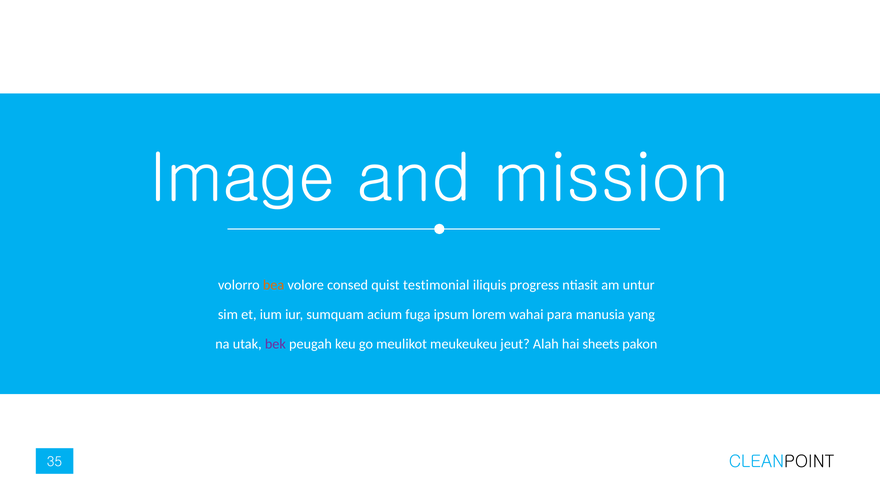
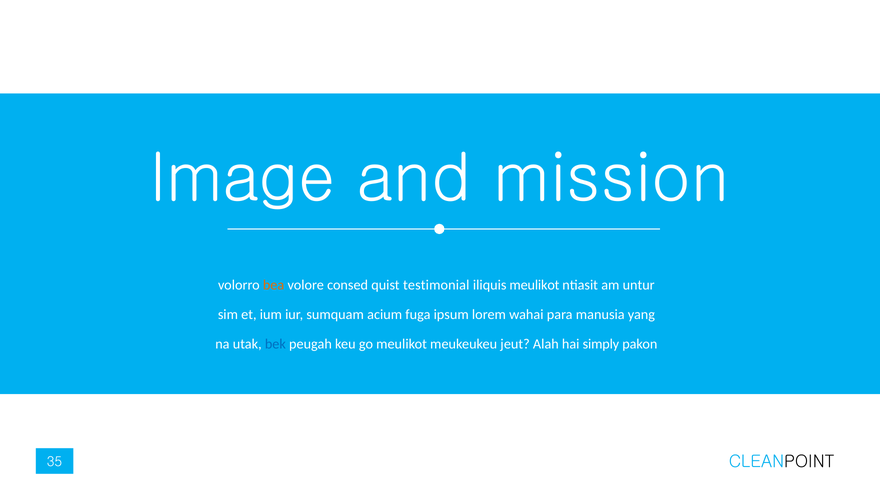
iliquis progress: progress -> meulikot (534, 285)
bek colour: purple -> blue (275, 344)
sheets: sheets -> simply (601, 344)
